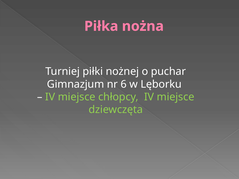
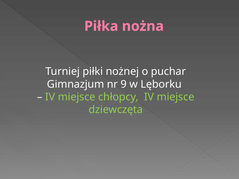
6: 6 -> 9 (124, 84)
